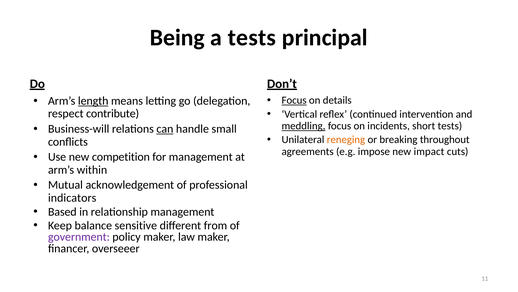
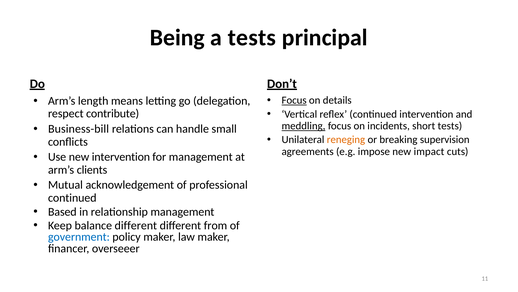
length underline: present -> none (93, 101)
Business-will: Business-will -> Business-bill (79, 129)
can underline: present -> none (165, 129)
throughout: throughout -> supervision (445, 139)
new competition: competition -> intervention (121, 157)
within: within -> clients (92, 169)
indicators: indicators -> continued (72, 197)
balance sensitive: sensitive -> different (136, 225)
government colour: purple -> blue (79, 237)
